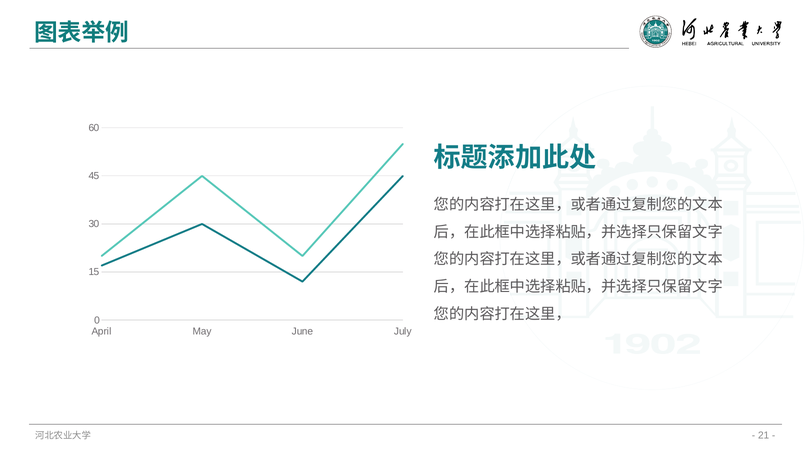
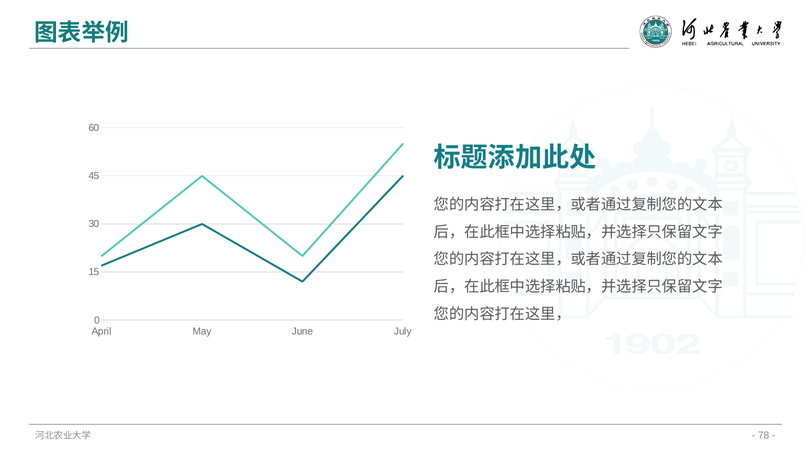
21: 21 -> 78 (764, 436)
